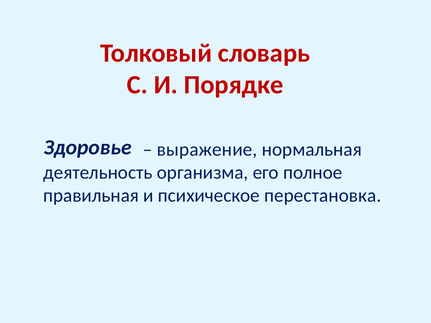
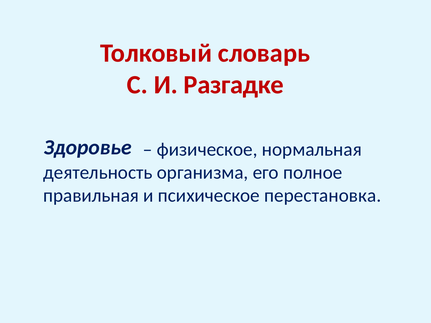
Порядке: Порядке -> Разгадке (234, 85)
выражение: выражение -> физическое (207, 149)
